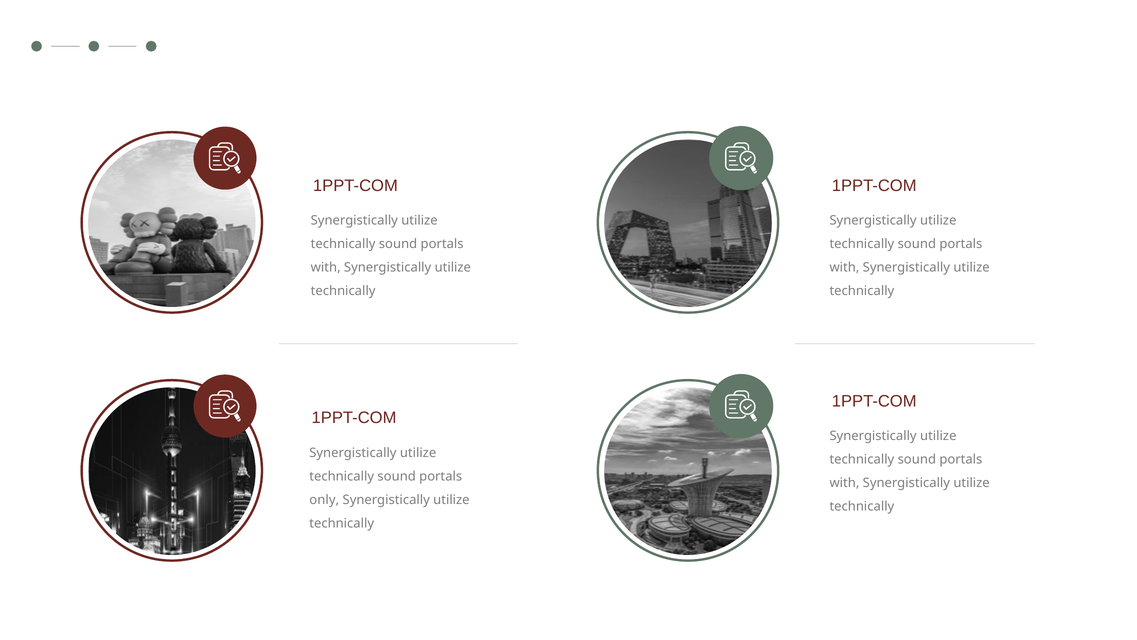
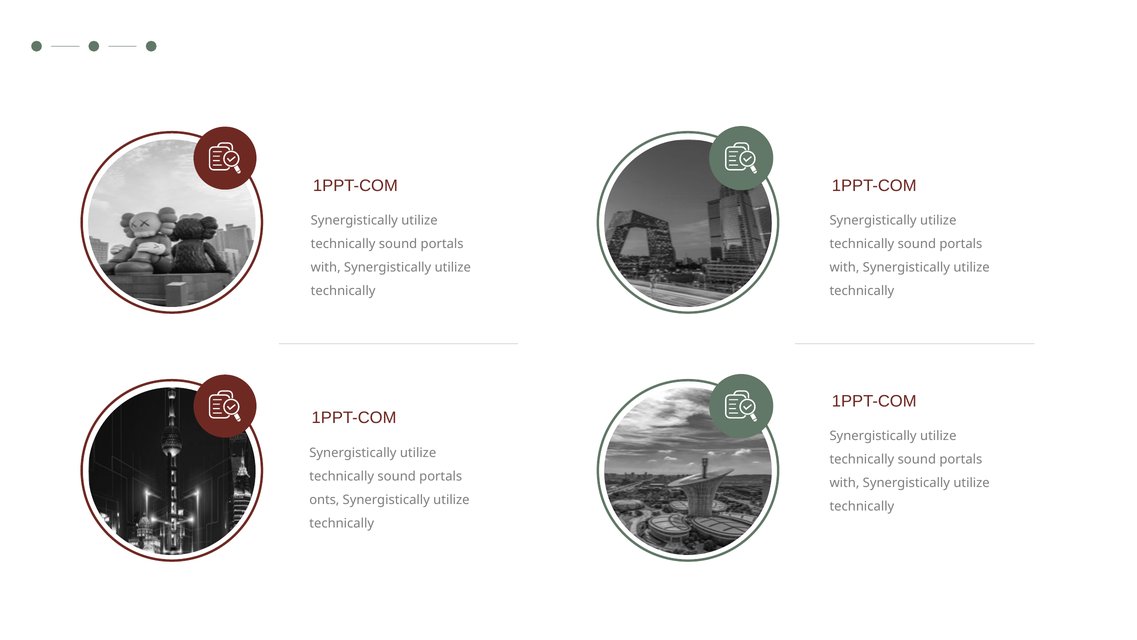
only: only -> onts (324, 499)
